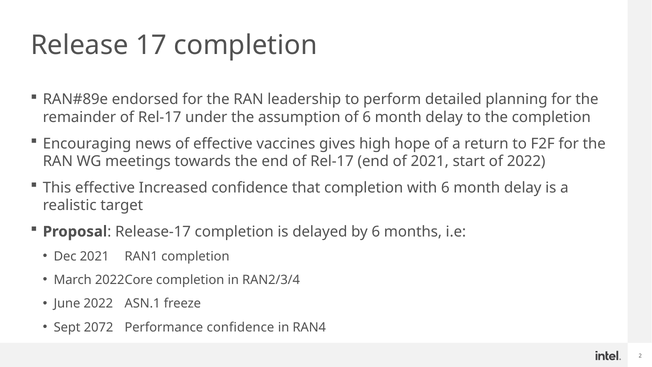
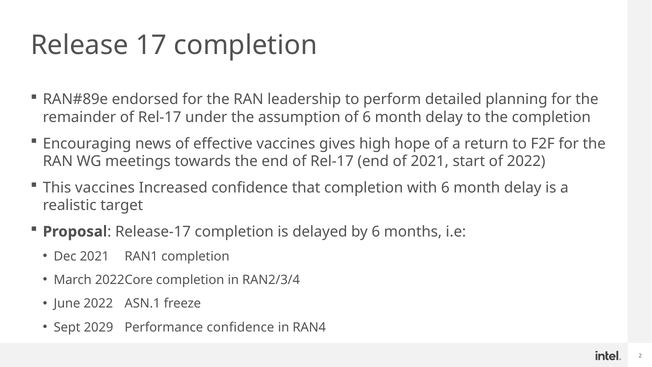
This effective: effective -> vaccines (105, 187)
2072: 2072 -> 2029 (99, 327)
